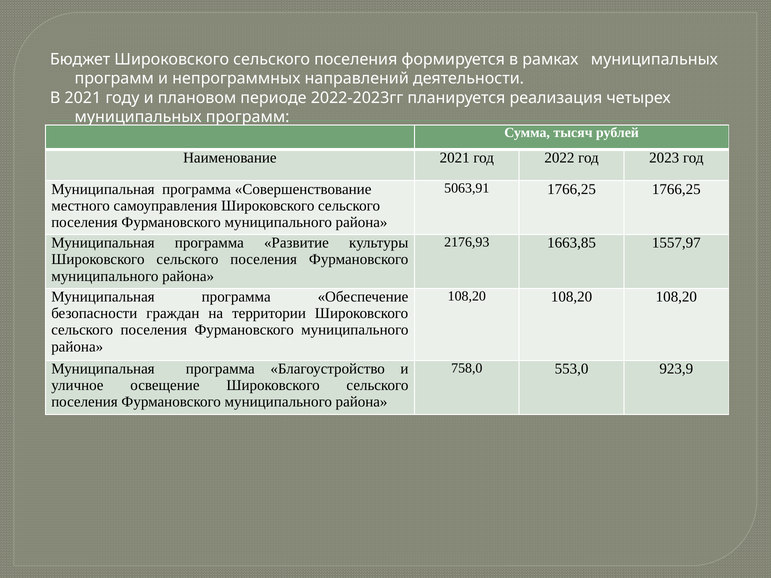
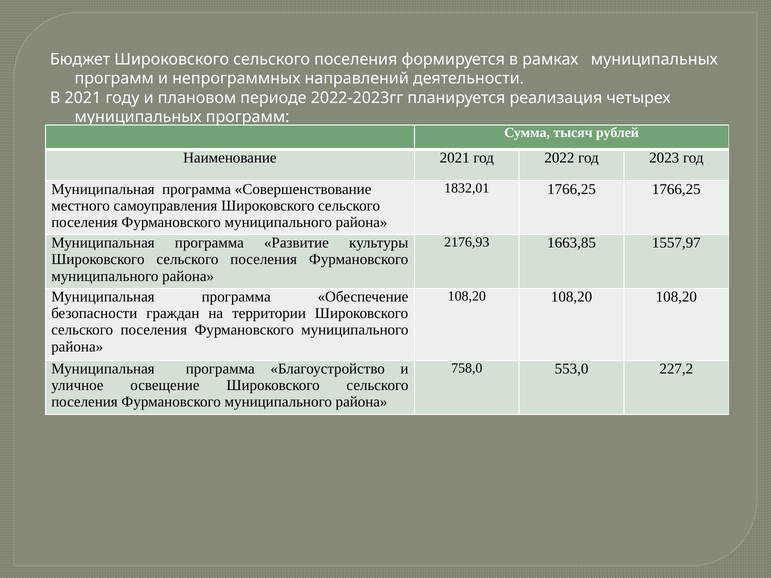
5063,91: 5063,91 -> 1832,01 (467, 188)
923,9: 923,9 -> 227,2 (676, 369)
